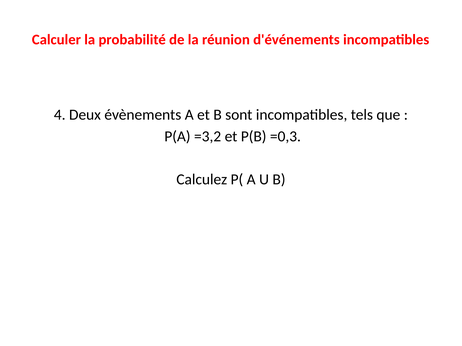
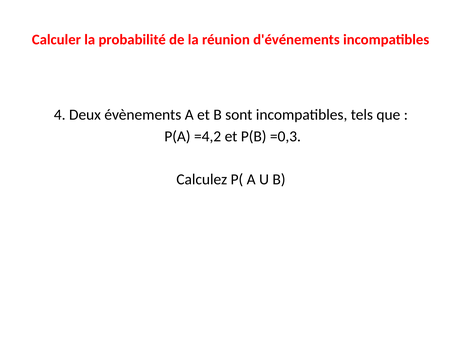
=3,2: =3,2 -> =4,2 (208, 137)
